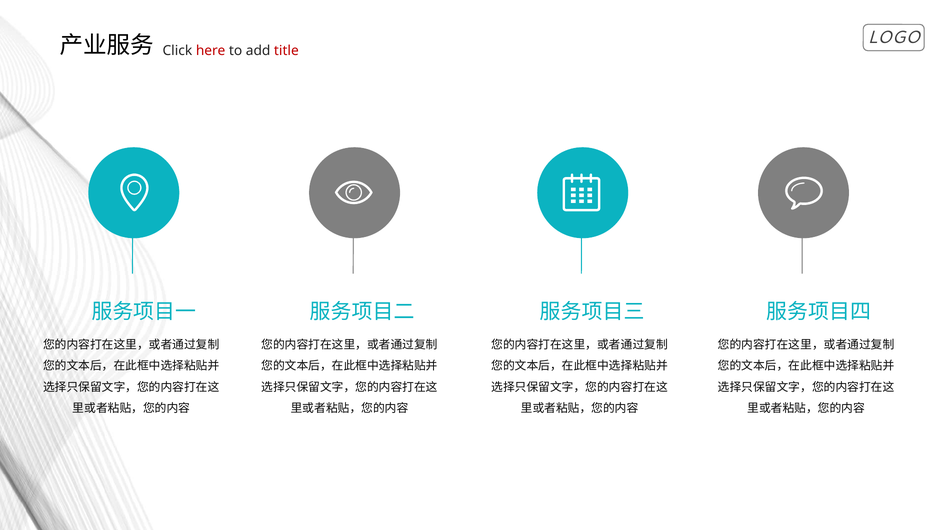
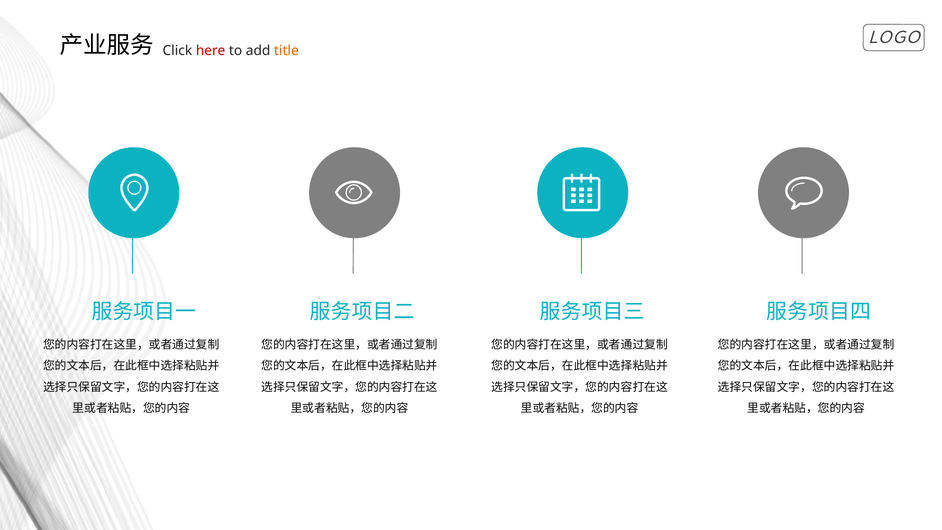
title colour: red -> orange (286, 51)
